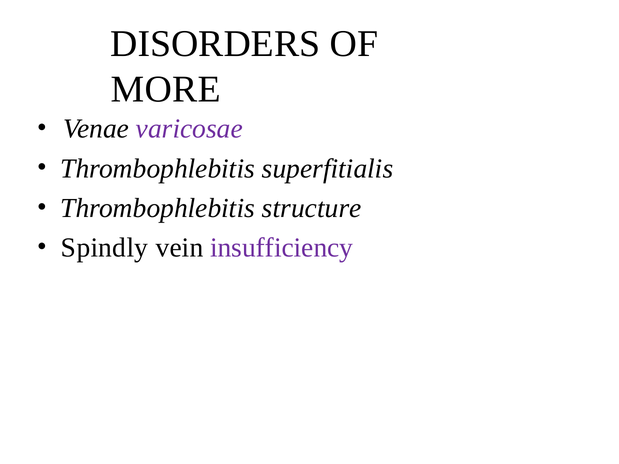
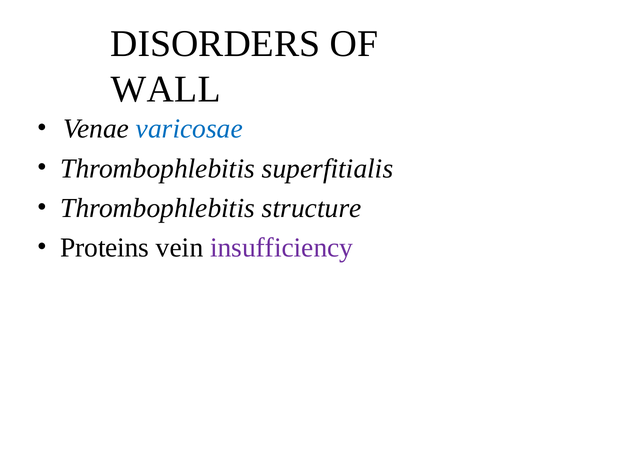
MORE: MORE -> WALL (166, 89)
varicosae colour: purple -> blue (189, 129)
Spindly: Spindly -> Proteins (105, 248)
